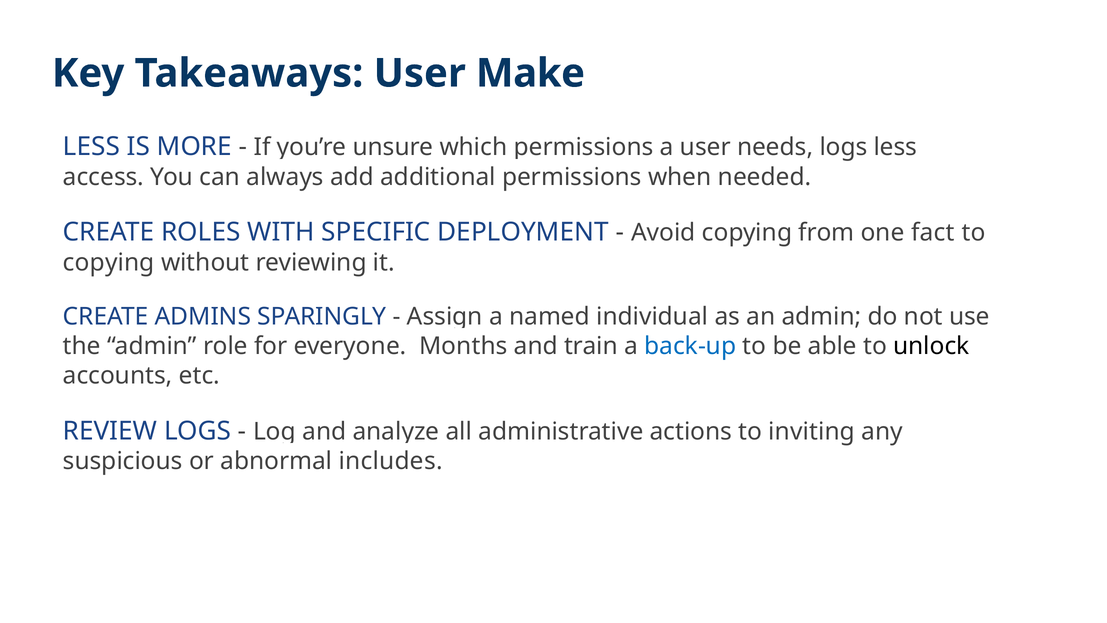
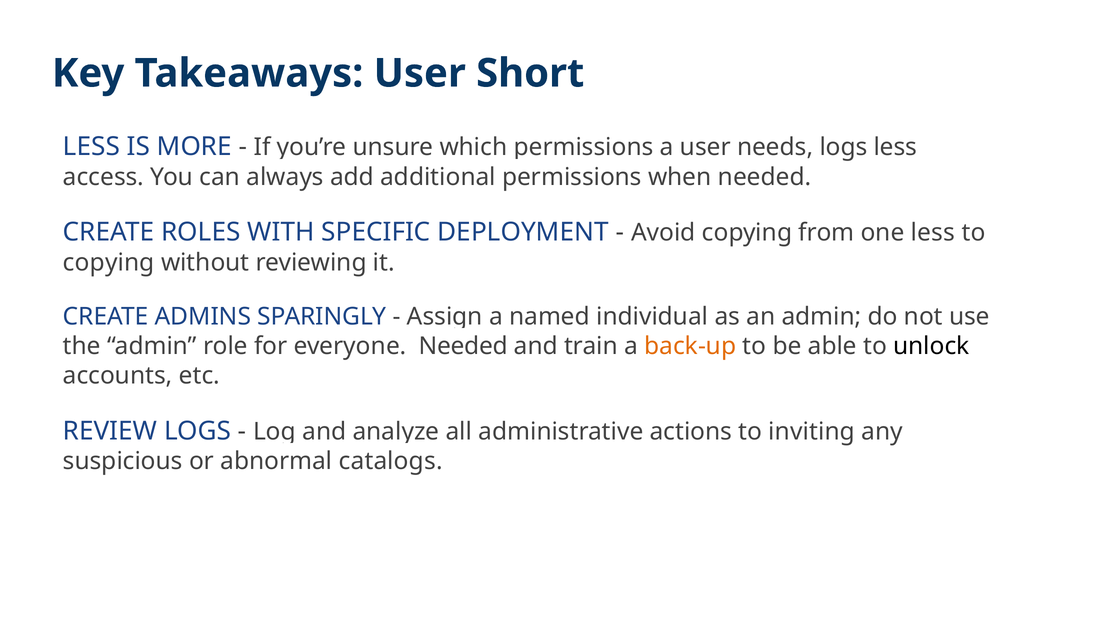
Make: Make -> Short (530, 73)
one fact: fact -> less (933, 233)
everyone Months: Months -> Needed (463, 346)
back-up colour: blue -> orange (690, 346)
includes: includes -> catalogs (391, 461)
